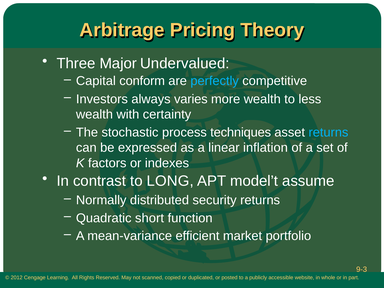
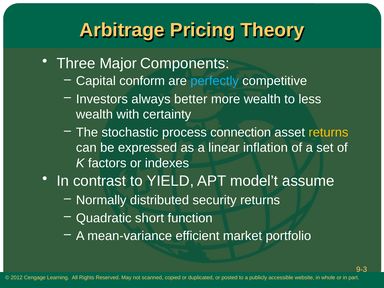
Undervalued: Undervalued -> Components (185, 63)
varies: varies -> better (191, 99)
techniques: techniques -> connection (241, 132)
returns colour: light blue -> yellow (328, 132)
LONG: LONG -> YIELD (170, 181)
